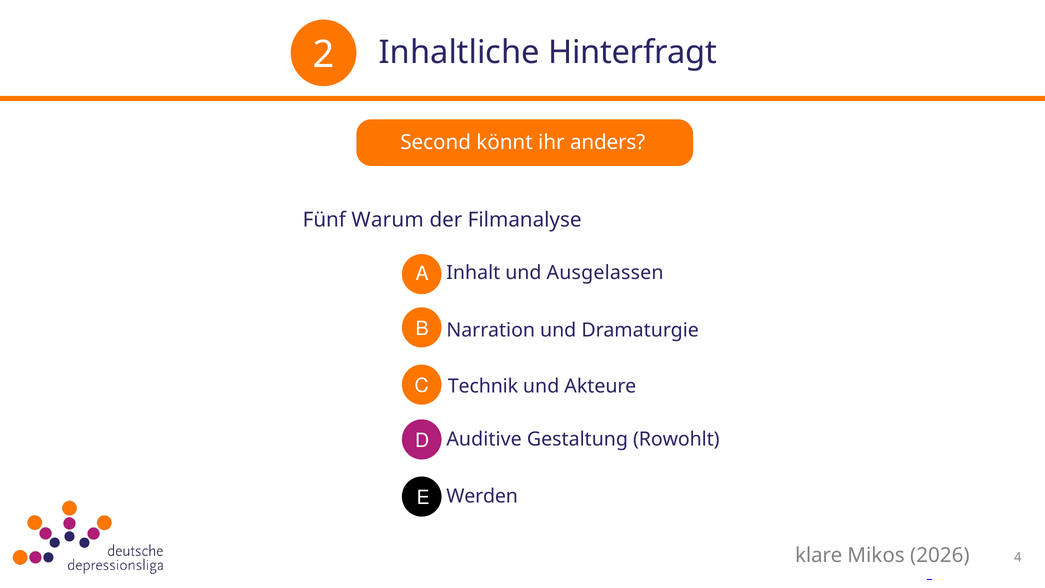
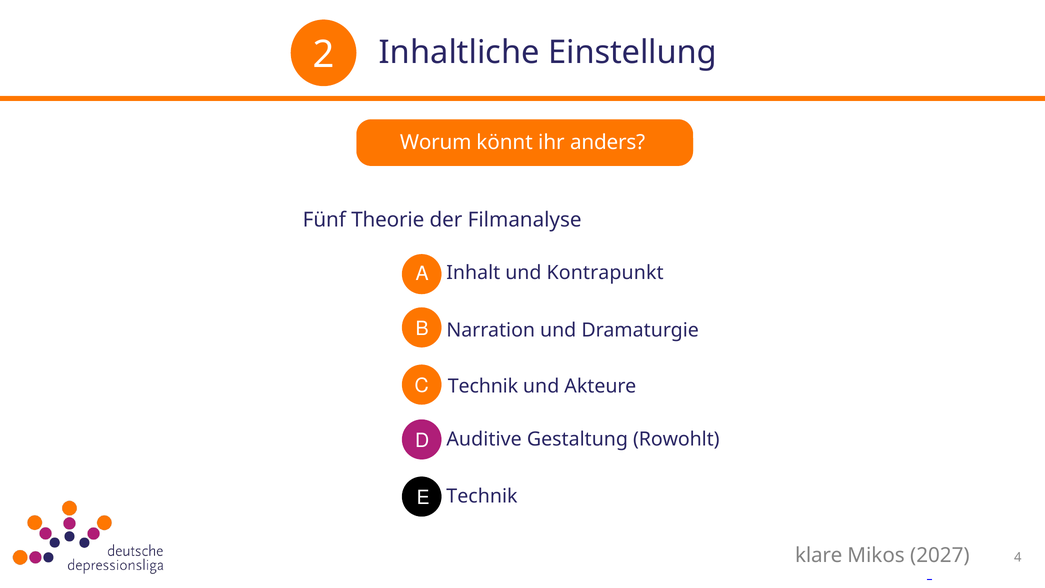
Hinterfragt: Hinterfragt -> Einstellung (633, 53)
Second: Second -> Worum (436, 142)
Warum: Warum -> Theorie (388, 220)
Ausgelassen: Ausgelassen -> Kontrapunkt (605, 273)
Werden: Werden -> Technik (482, 496)
2026: 2026 -> 2027 (940, 555)
